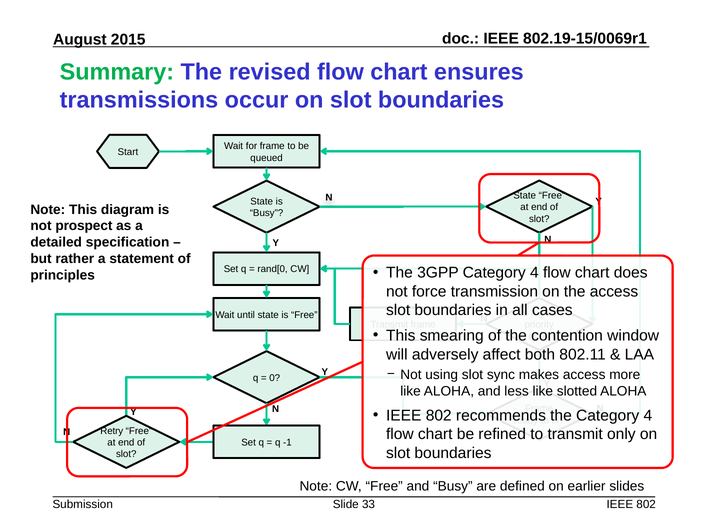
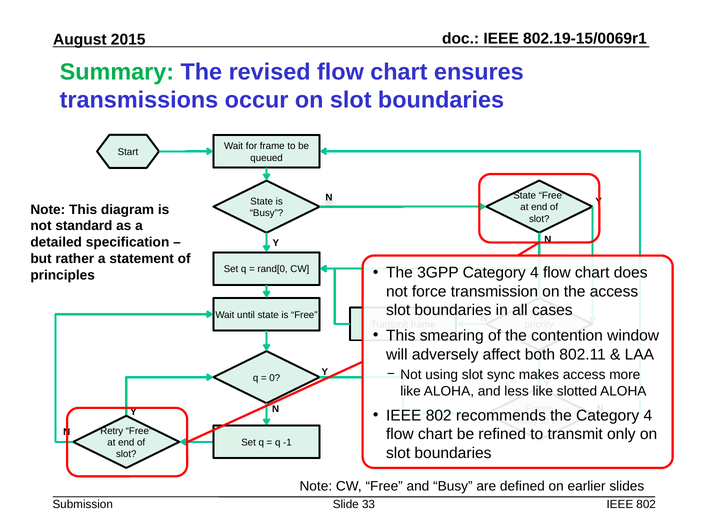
prospect: prospect -> standard (84, 226)
